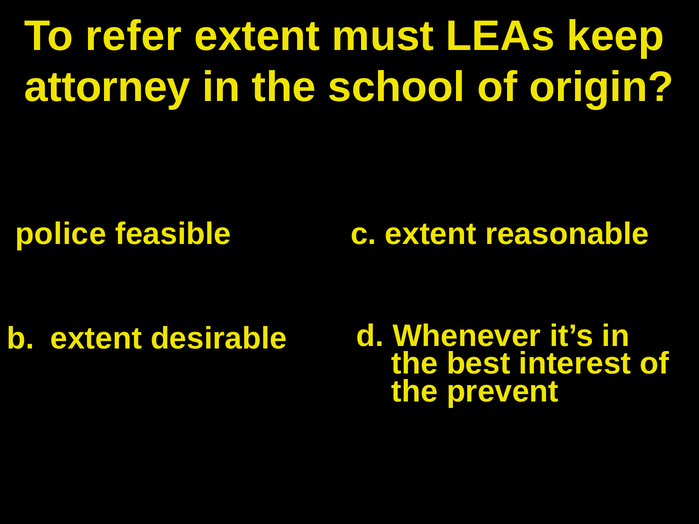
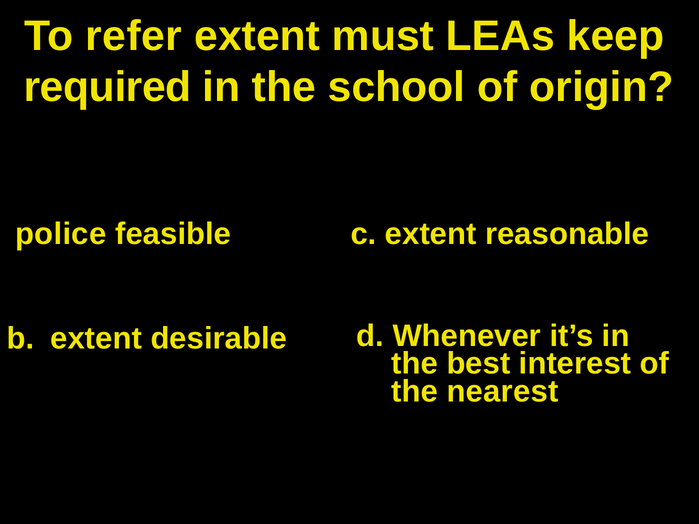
attorney: attorney -> required (108, 87)
prevent: prevent -> nearest (502, 392)
